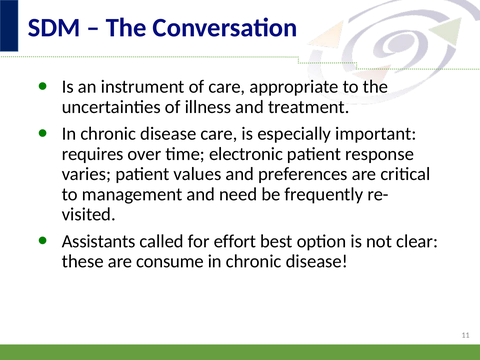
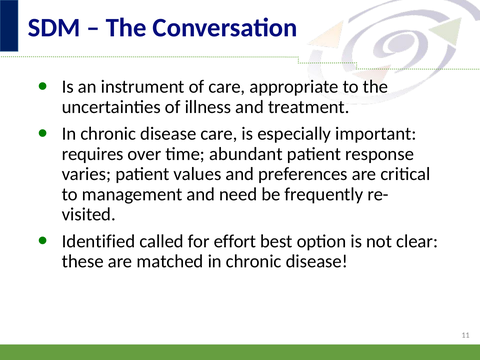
electronic: electronic -> abundant (246, 154)
Assistants: Assistants -> Identified (99, 241)
consume: consume -> matched (170, 261)
